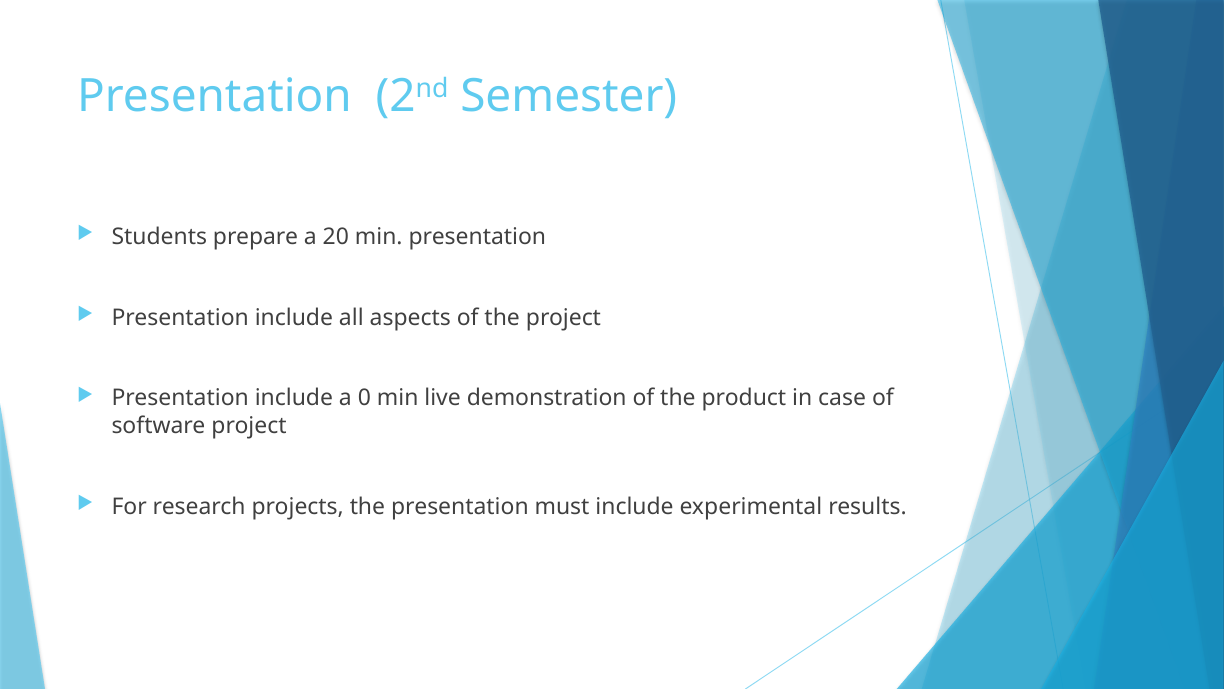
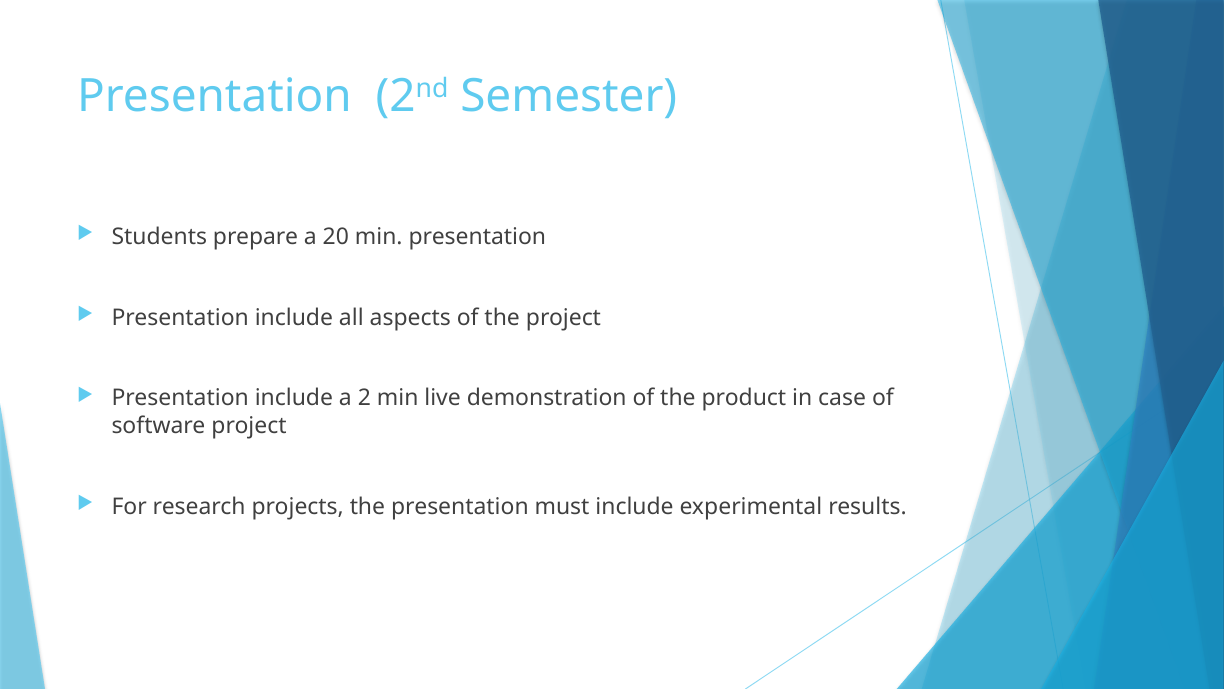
0: 0 -> 2 (364, 398)
